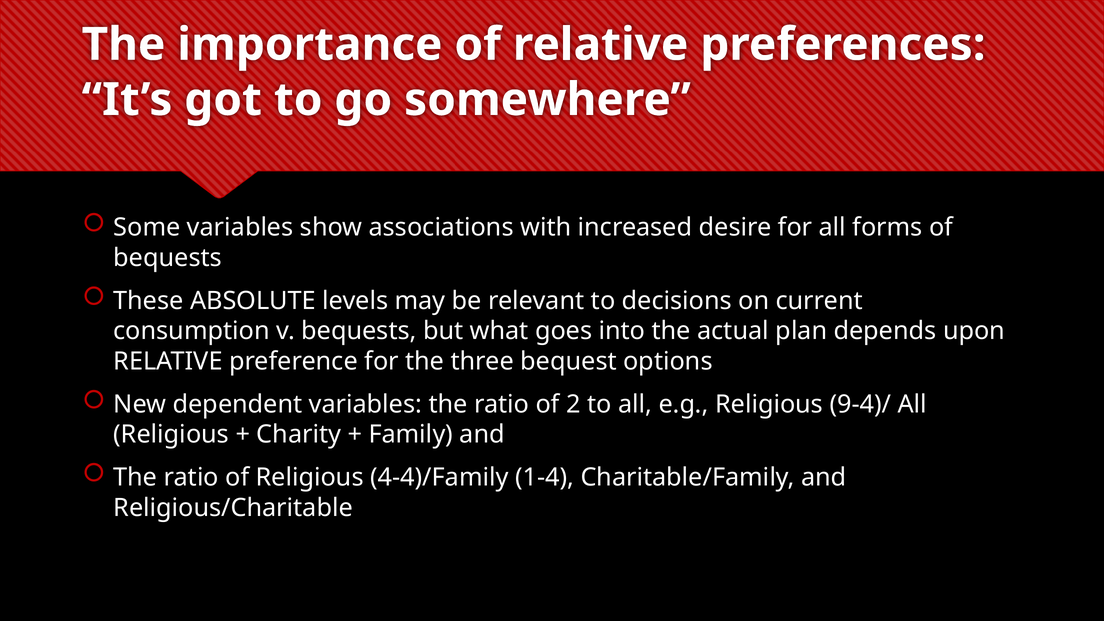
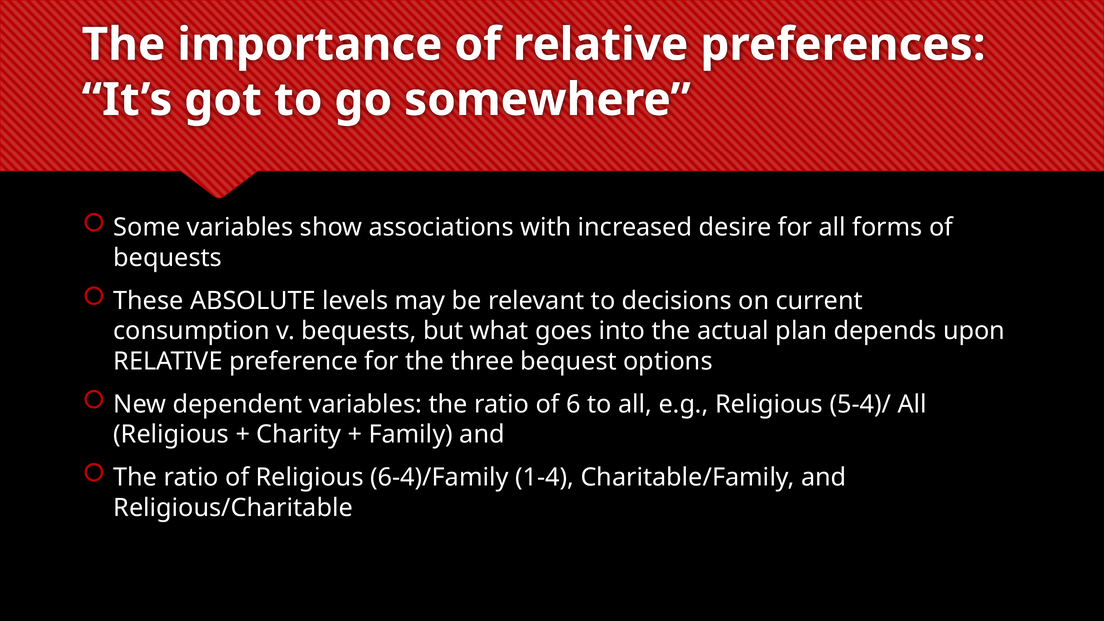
2: 2 -> 6 (573, 404)
9-4)/: 9-4)/ -> 5-4)/ (860, 404)
4-4)/Family: 4-4)/Family -> 6-4)/Family (439, 477)
